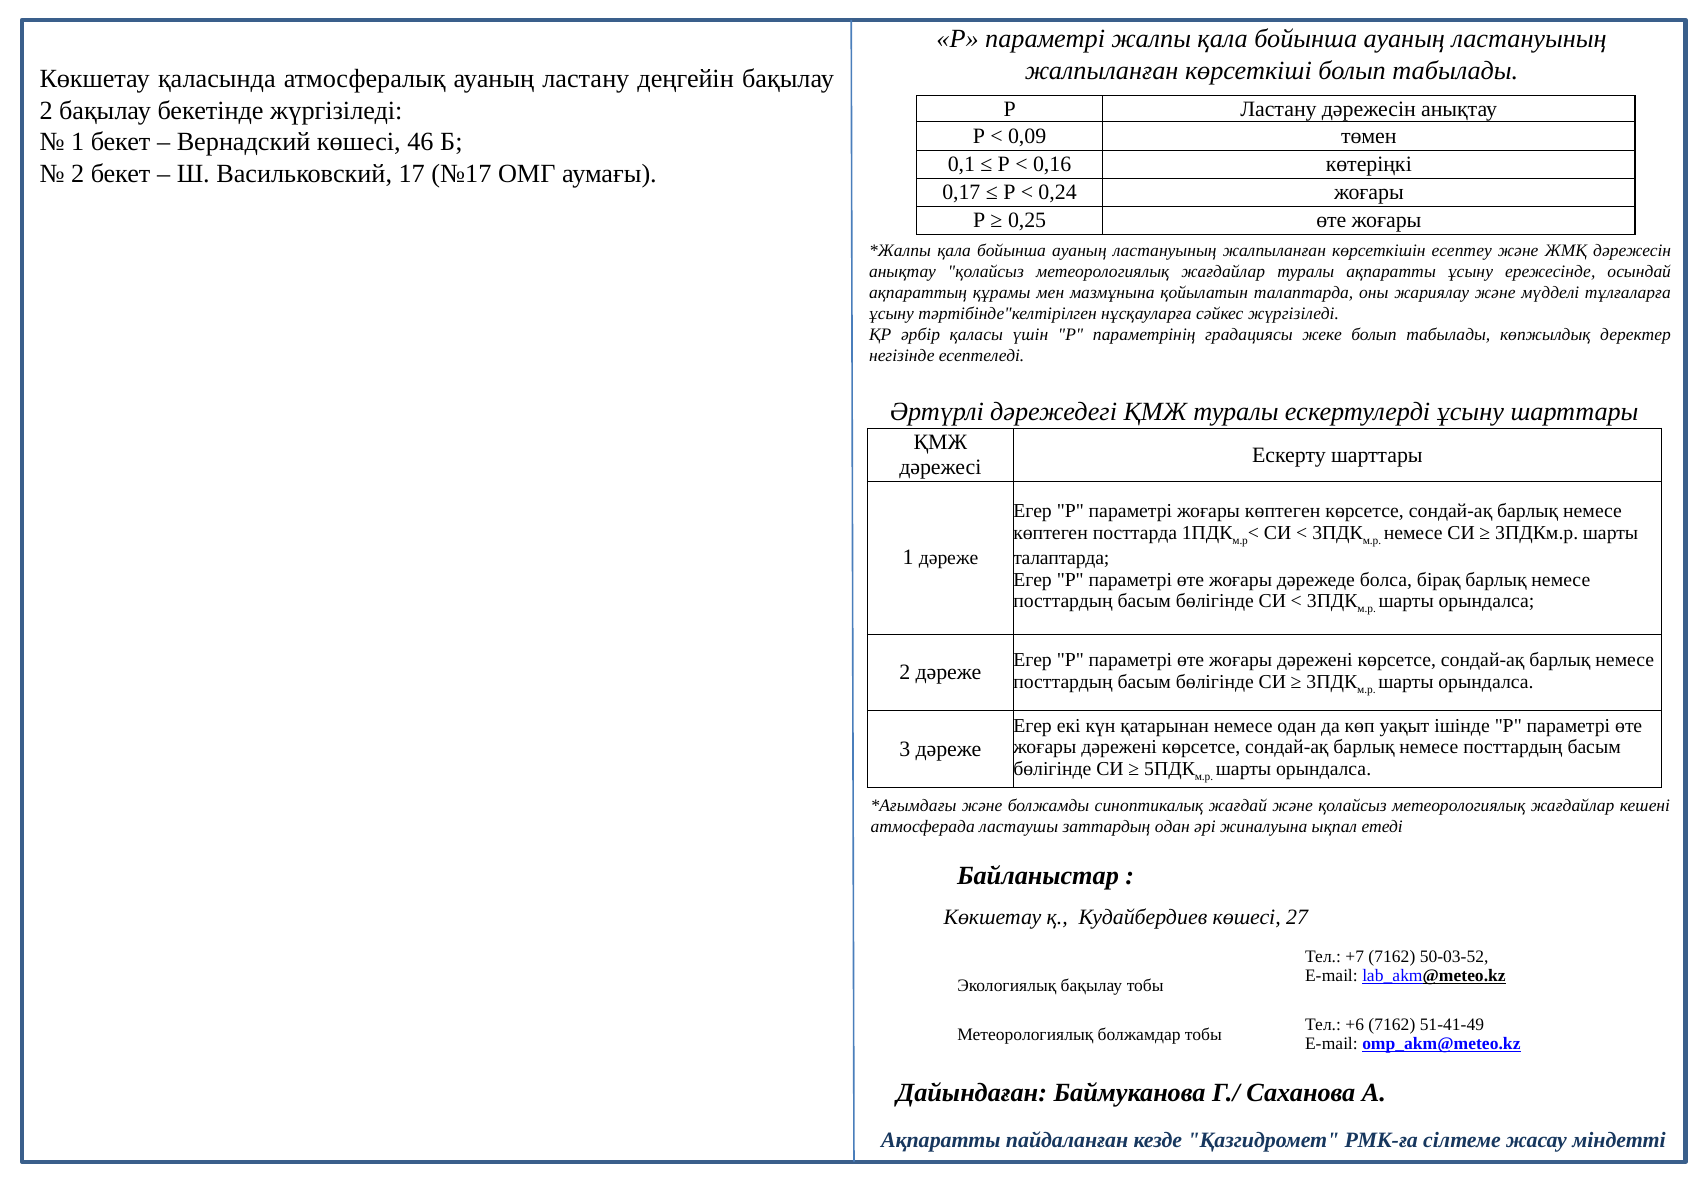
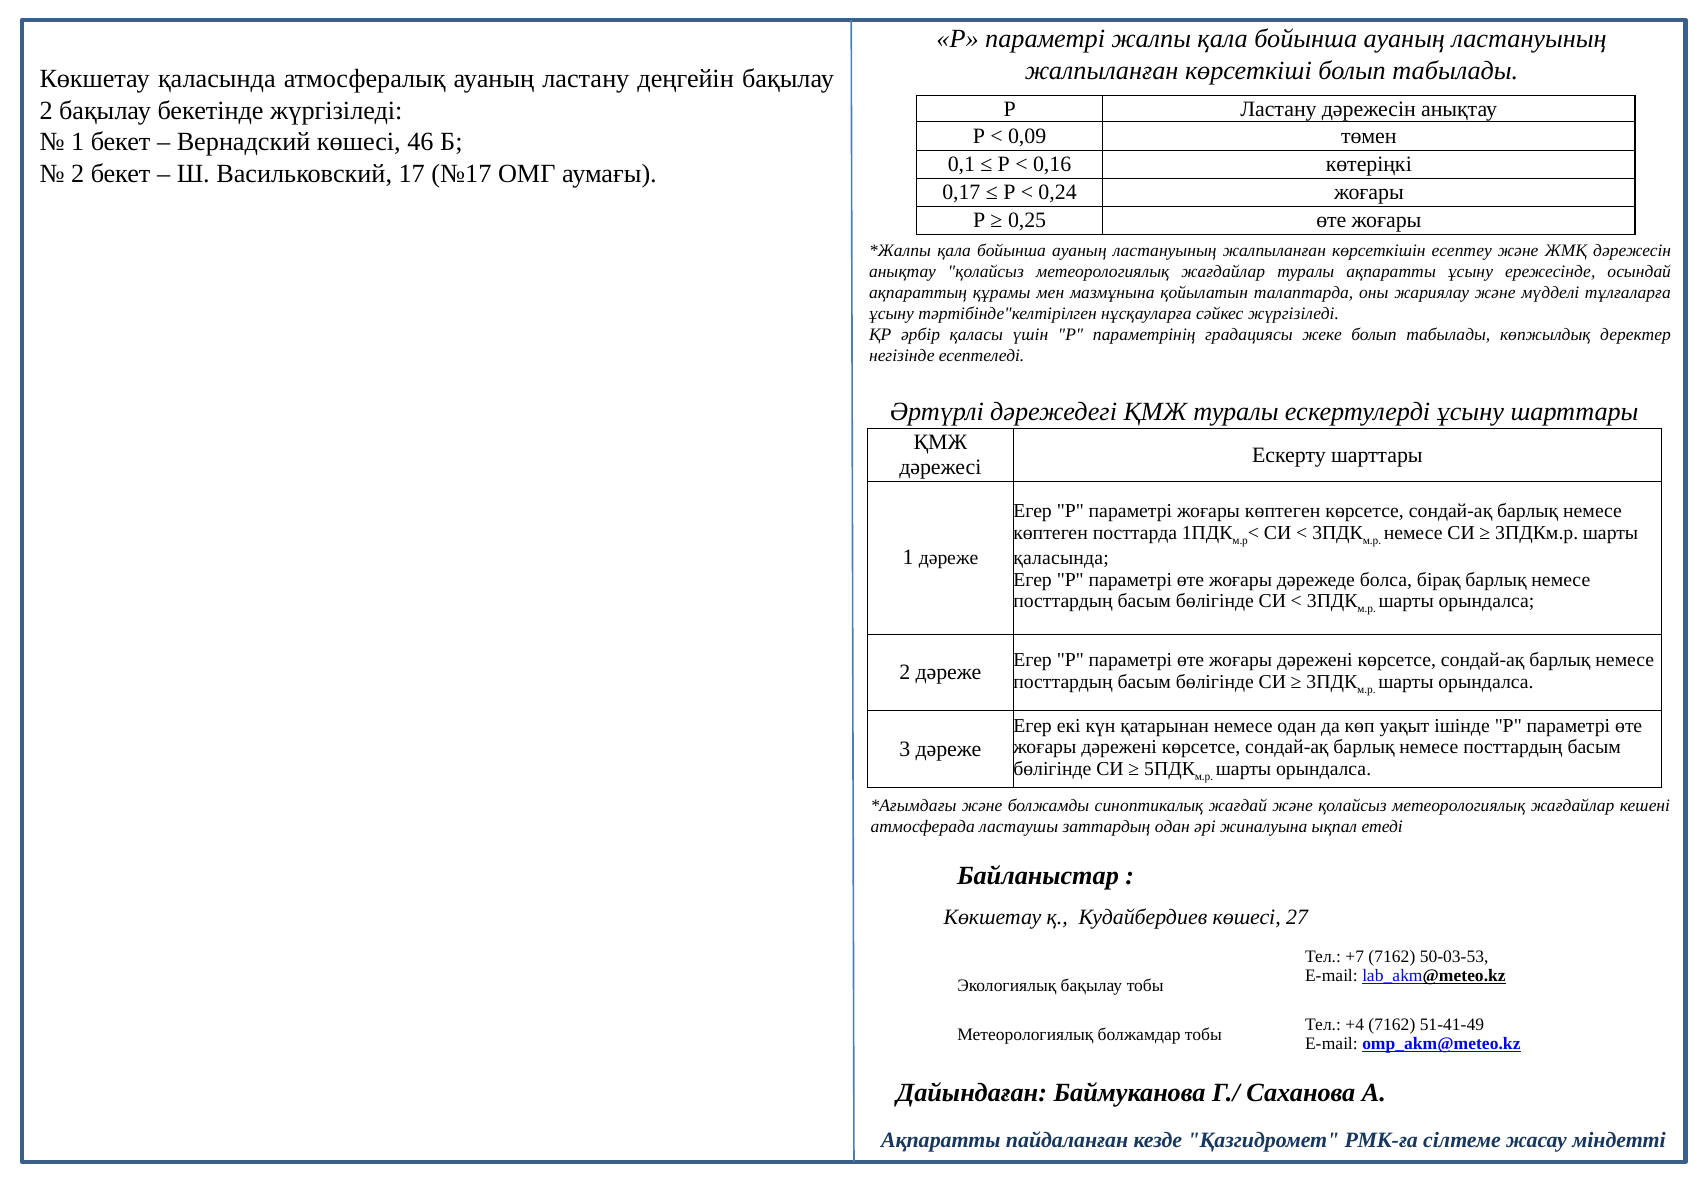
талаптарда: талаптарда -> қаласында (1061, 558)
50-03-52: 50-03-52 -> 50-03-53 (1454, 957)
+6: +6 -> +4 (1355, 1025)
